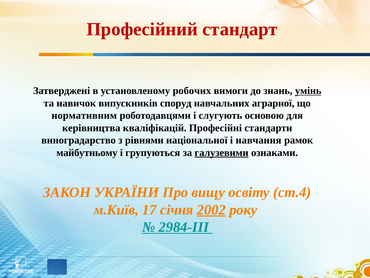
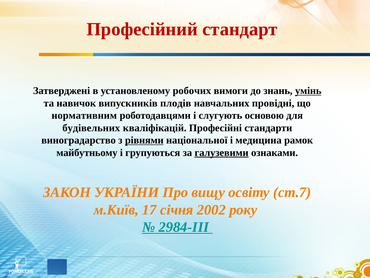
споруд: споруд -> плодів (176, 103)
аграрної: аграрної -> провідні (273, 103)
керівництва: керівництва -> будівельних (91, 128)
рівнями underline: none -> present (144, 140)
навчання: навчання -> медицина (259, 140)
ст.4: ст.4 -> ст.7 (292, 192)
2002 underline: present -> none (211, 209)
